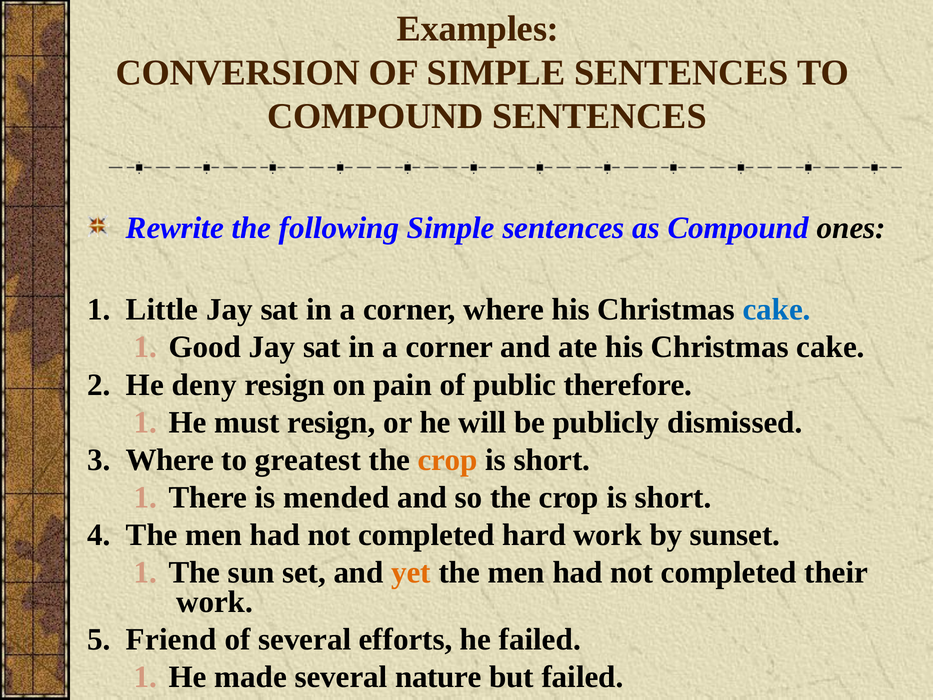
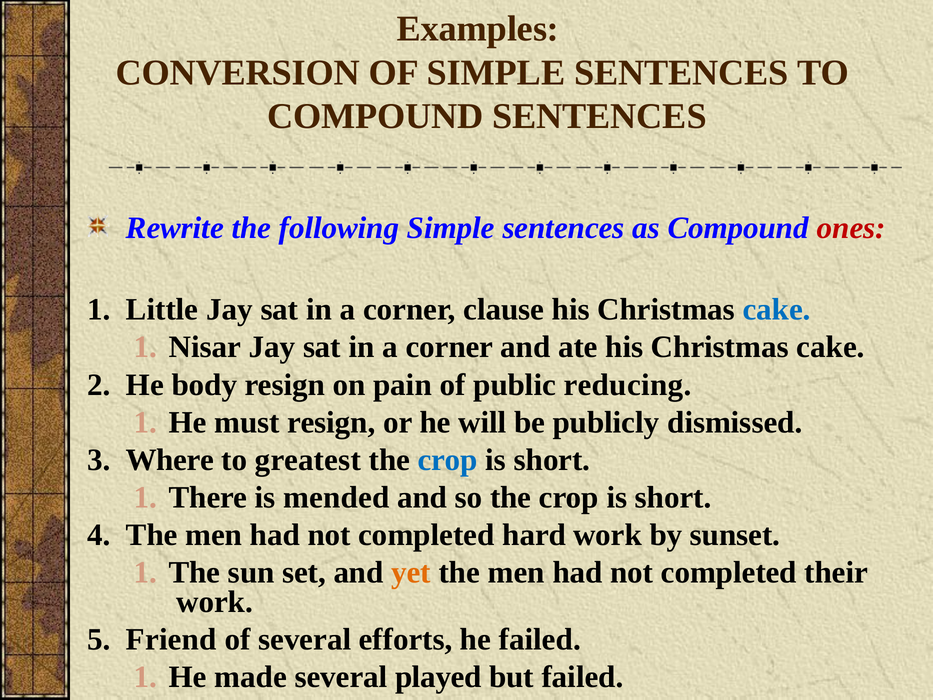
ones colour: black -> red (851, 228)
corner where: where -> clause (504, 309)
Good: Good -> Nisar (205, 347)
deny: deny -> body (204, 385)
therefore: therefore -> reducing (627, 385)
crop colour: orange -> blue (448, 460)
nature: nature -> played (438, 677)
